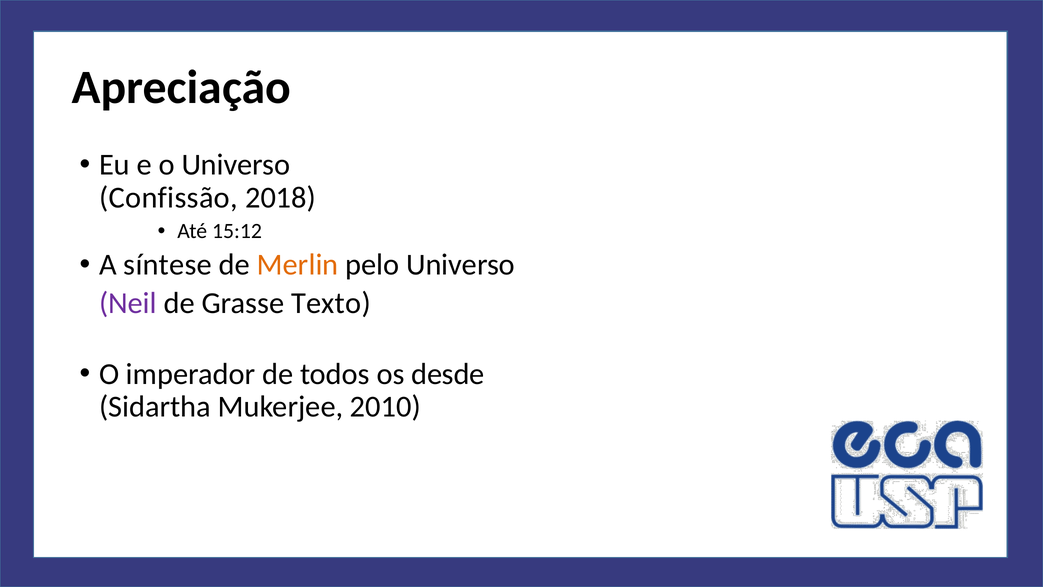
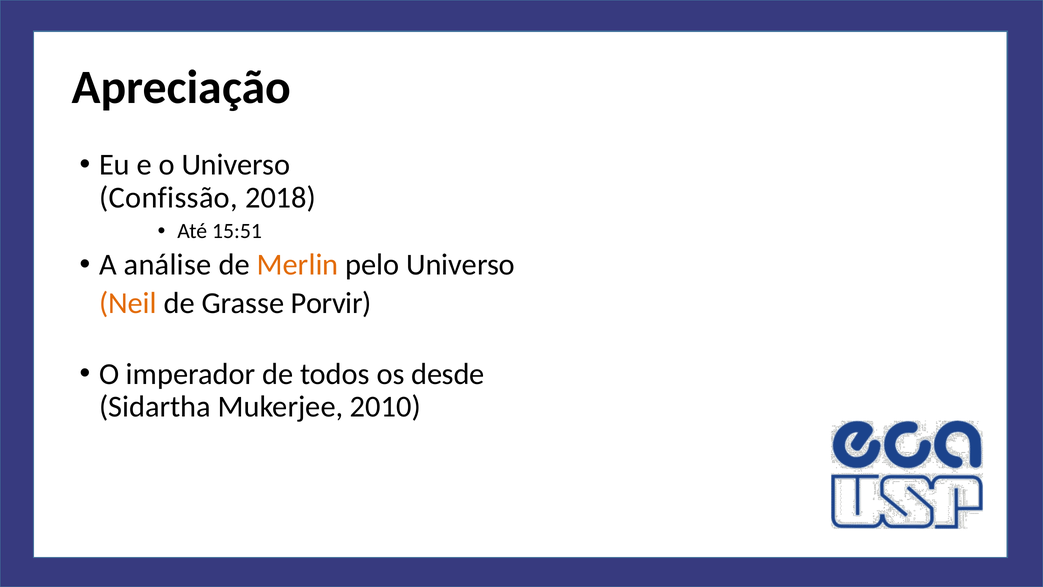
15:12: 15:12 -> 15:51 (237, 231)
síntese: síntese -> análise (168, 265)
Neil colour: purple -> orange (128, 303)
Texto: Texto -> Porvir (331, 303)
